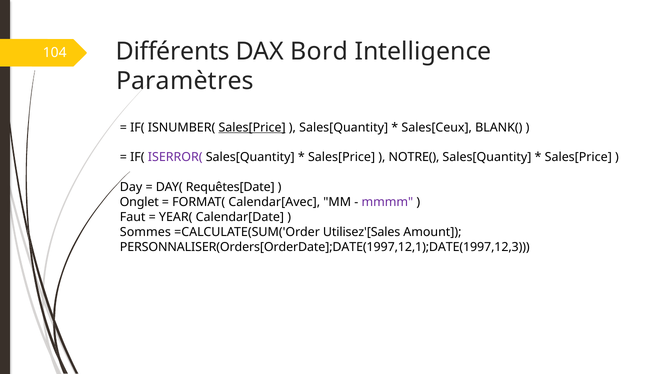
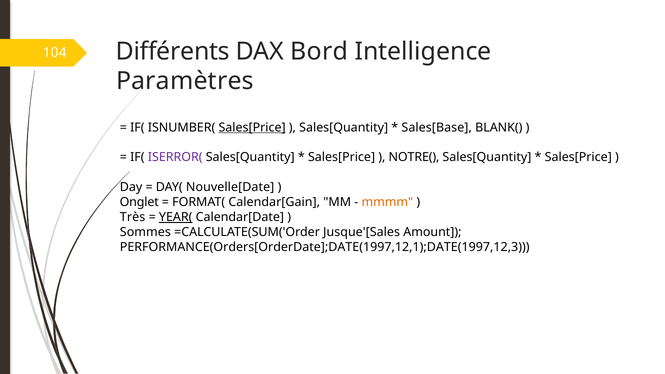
Sales[Ceux: Sales[Ceux -> Sales[Base (437, 127)
Requêtes[Date: Requêtes[Date -> Nouvelle[Date (230, 187)
Calendar[Avec: Calendar[Avec -> Calendar[Gain (274, 202)
mmmm colour: purple -> orange (387, 202)
Faut: Faut -> Très (133, 217)
YEAR( underline: none -> present (176, 217)
Utilisez'[Sales: Utilisez'[Sales -> Jusque'[Sales (362, 232)
PERSONNALISER(Orders[OrderDate];DATE(1997,12,1);DATE(1997,12,3: PERSONNALISER(Orders[OrderDate];DATE(1997,12,1);DATE(1997,12,3 -> PERFORMANCE(Orders[OrderDate];DATE(1997,12,1);DATE(1997,12,3 (325, 247)
